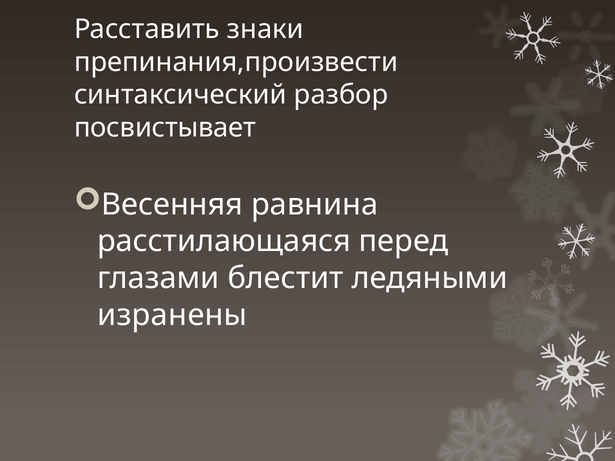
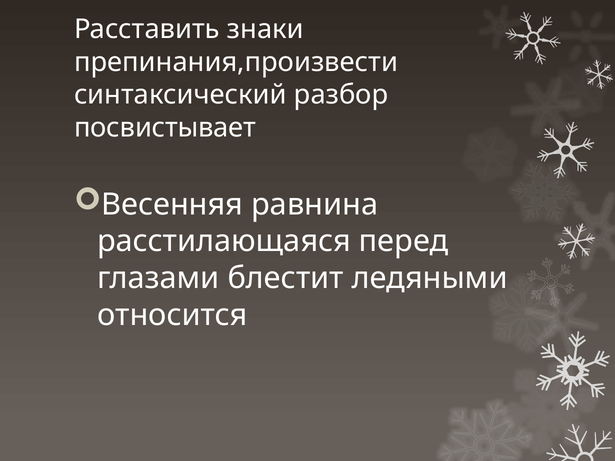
изранены: изранены -> относится (172, 315)
